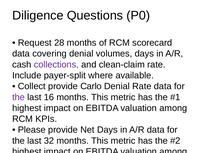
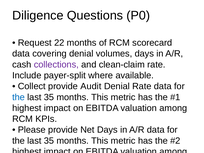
28: 28 -> 22 (59, 43)
Carlo: Carlo -> Audit (91, 86)
the colour: purple -> blue (19, 97)
16: 16 -> 35 (49, 97)
32: 32 -> 35 (49, 141)
